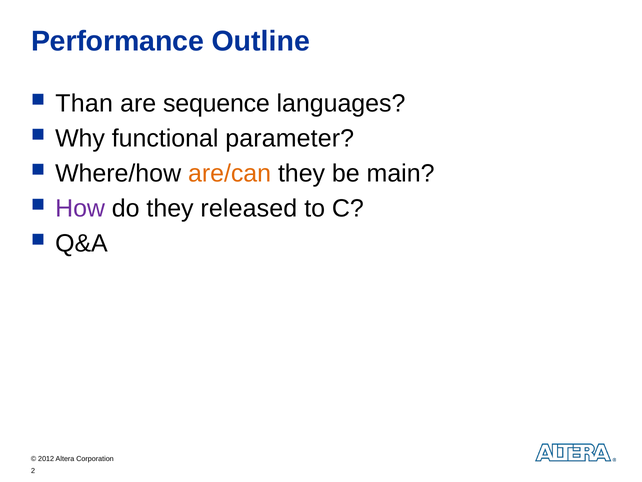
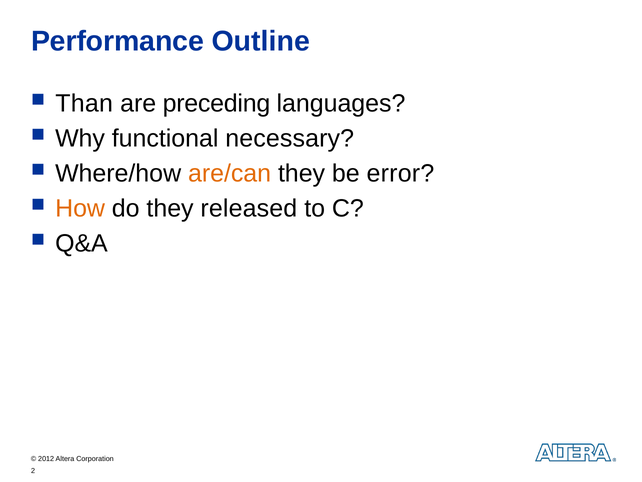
sequence: sequence -> preceding (216, 103)
parameter: parameter -> necessary (290, 138)
main: main -> error (400, 173)
How colour: purple -> orange (80, 208)
